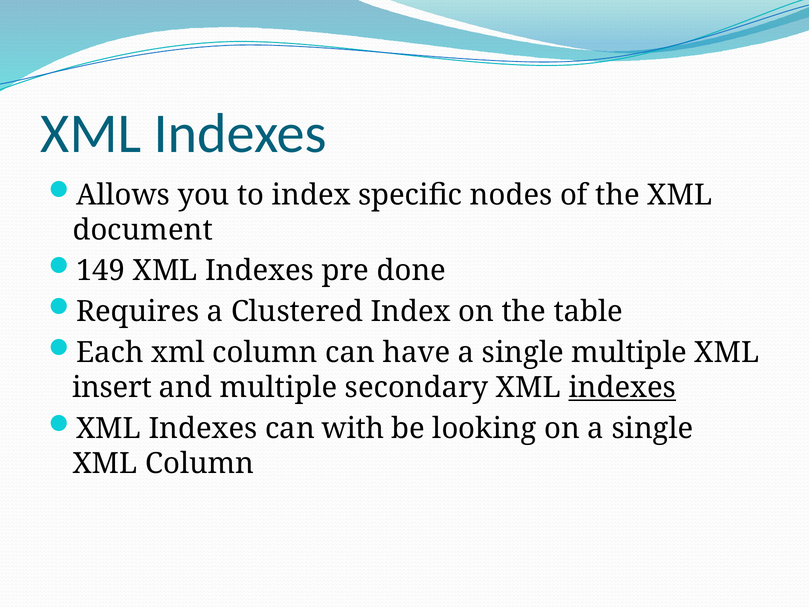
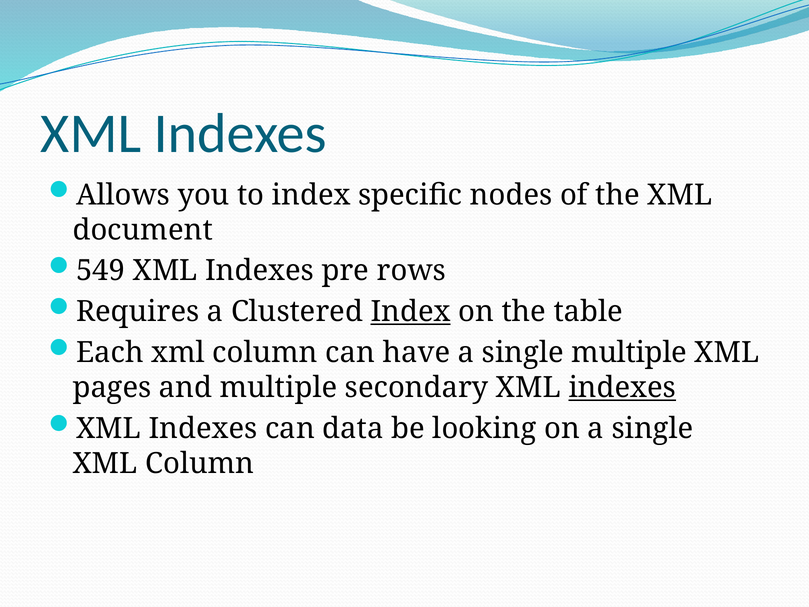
149: 149 -> 549 (101, 271)
done: done -> rows (411, 271)
Index underline: none -> present (411, 312)
insert: insert -> pages (112, 387)
with: with -> data (353, 428)
